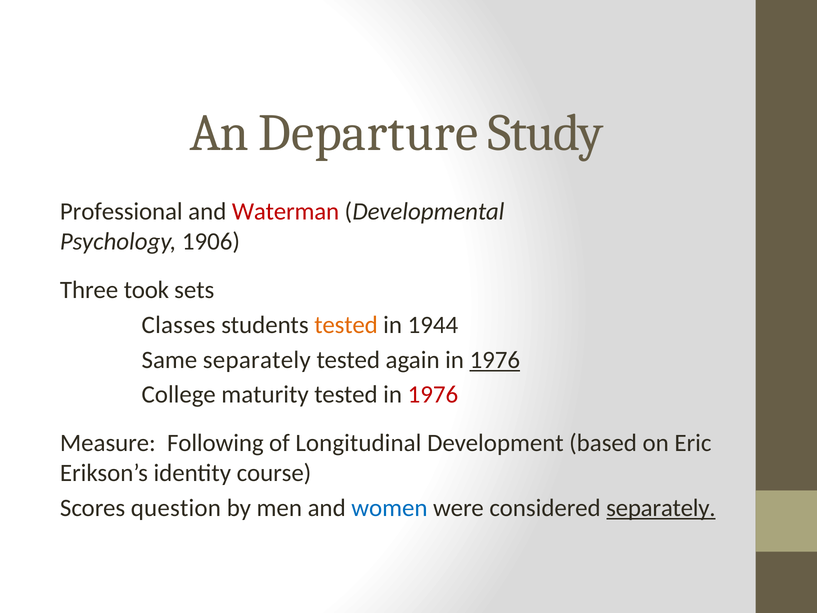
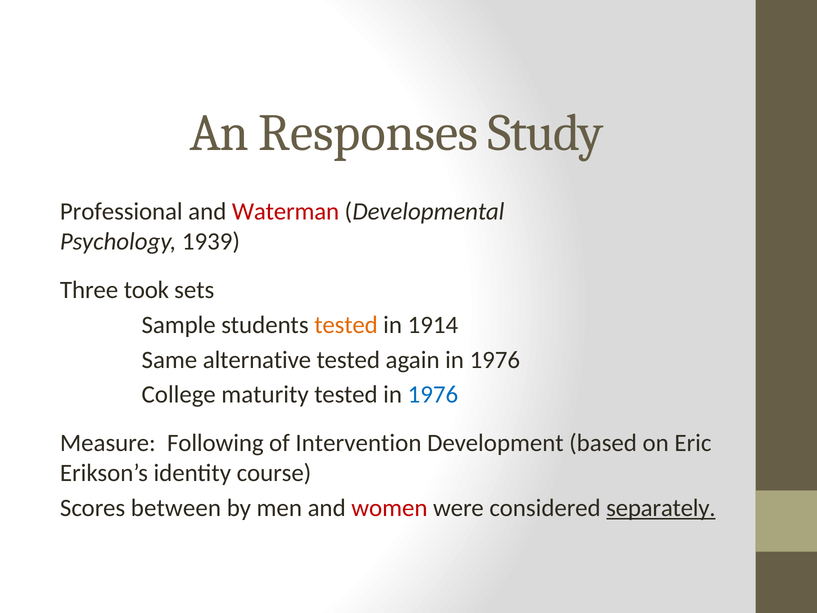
Departure: Departure -> Responses (368, 133)
1906: 1906 -> 1939 (211, 241)
Classes: Classes -> Sample (179, 325)
1944: 1944 -> 1914 (433, 325)
Same separately: separately -> alternative (257, 360)
1976 underline: present -> none (495, 360)
1976 colour: red -> blue (433, 395)
Longitudinal: Longitudinal -> Intervention (358, 443)
question: question -> between (176, 508)
women colour: blue -> red (389, 508)
